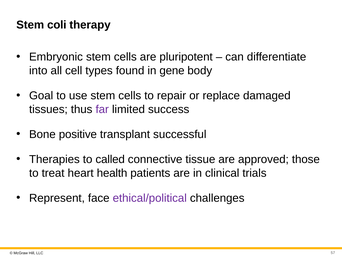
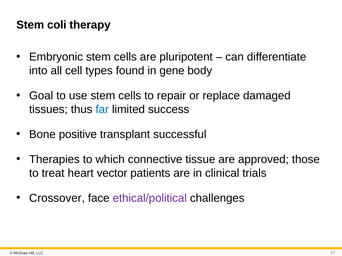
far colour: purple -> blue (102, 110)
called: called -> which (110, 160)
health: health -> vector (112, 173)
Represent: Represent -> Crossover (57, 198)
